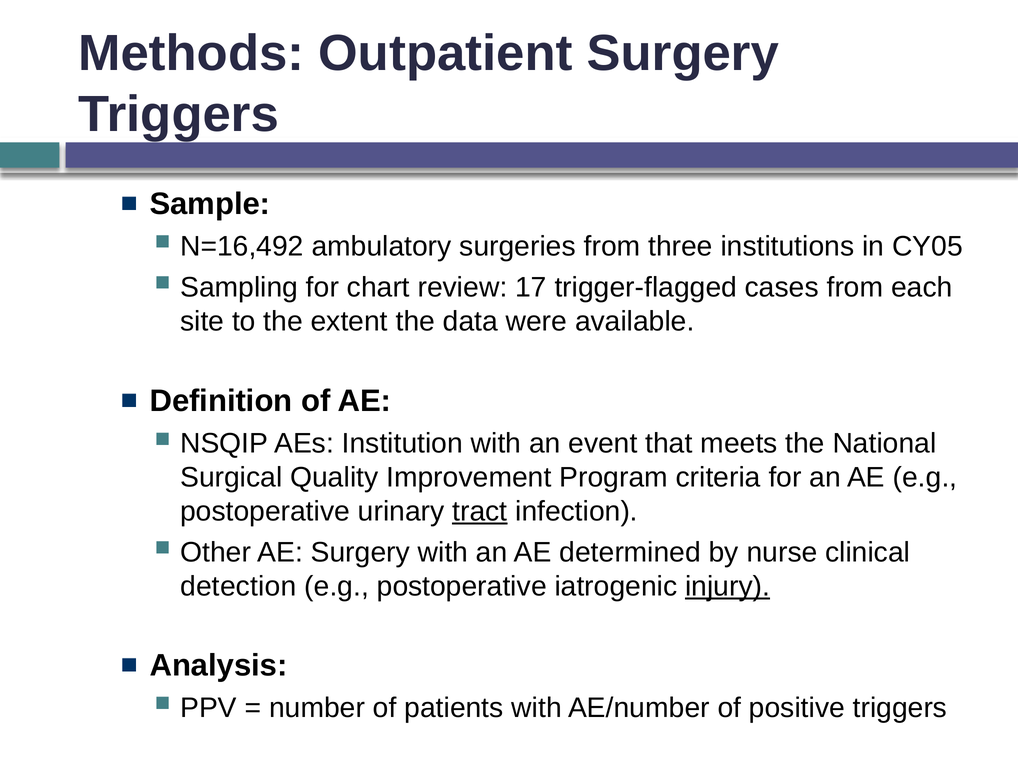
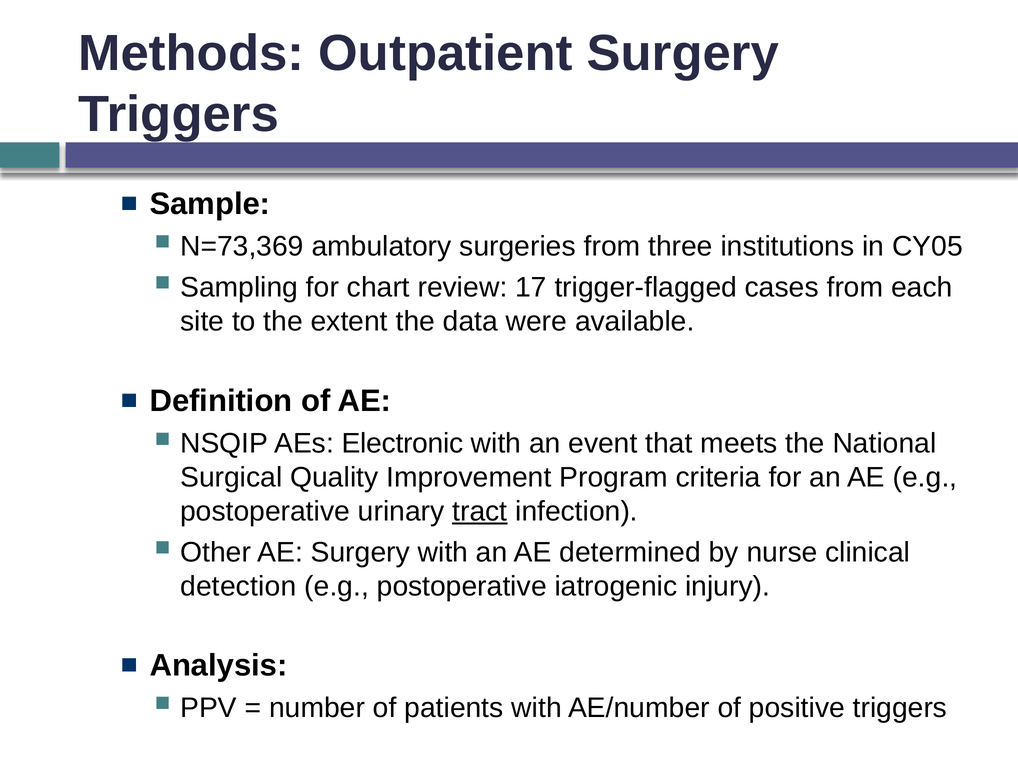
N=16,492: N=16,492 -> N=73,369 (242, 247)
Institution: Institution -> Electronic (403, 444)
injury underline: present -> none (727, 587)
